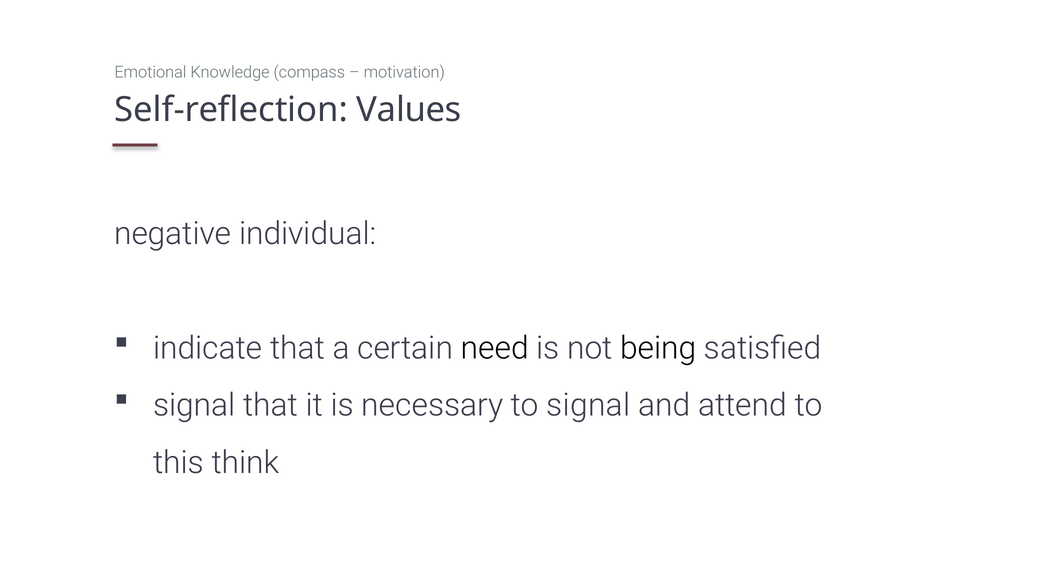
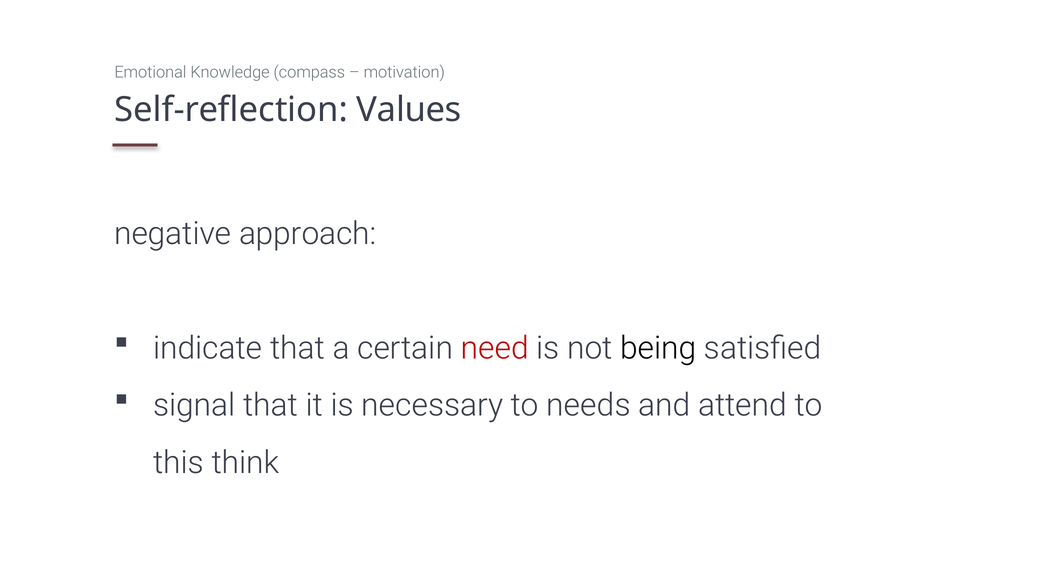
individual: individual -> approach (308, 234)
need colour: black -> red (495, 348)
to signal: signal -> needs (588, 405)
